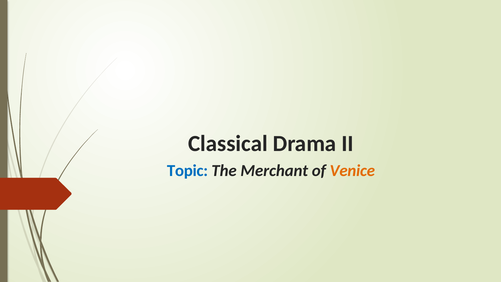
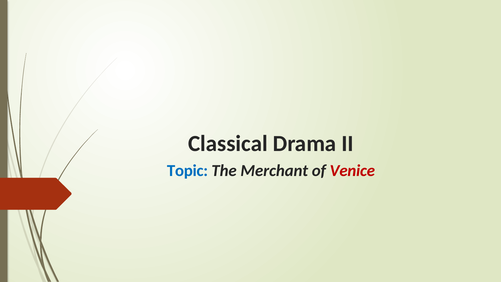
Venice colour: orange -> red (352, 171)
